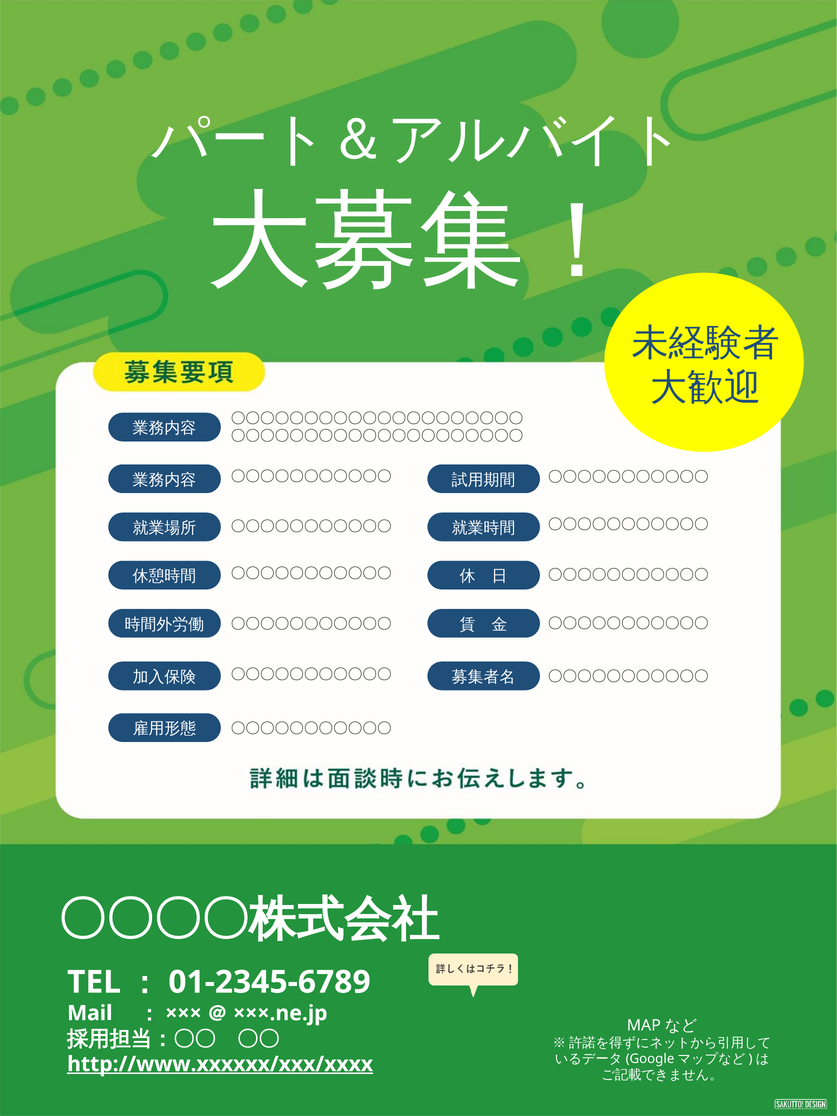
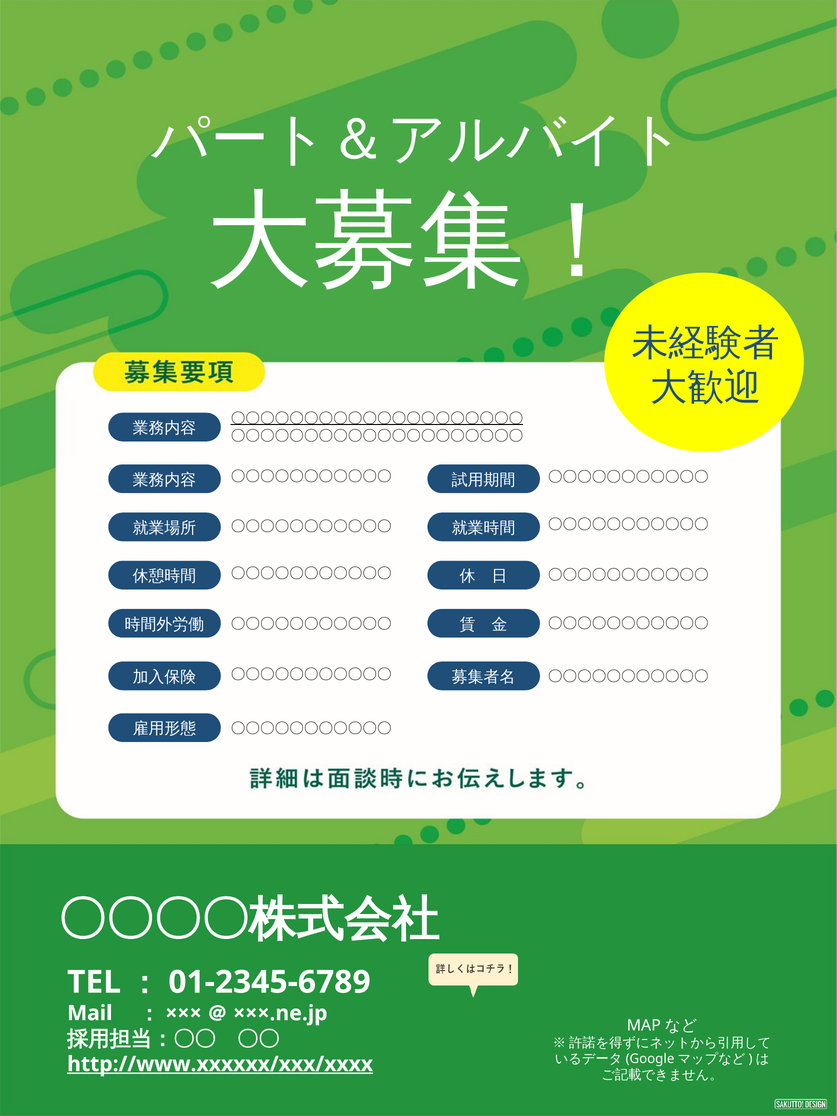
〇〇〇〇〇〇〇〇〇〇〇〇〇〇〇〇〇〇〇〇 underline: none -> present (377, 418)
